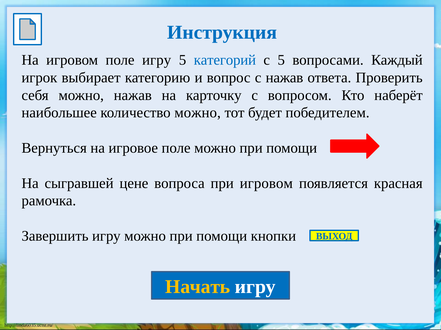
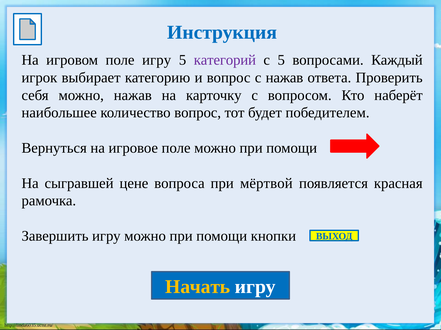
категорий colour: blue -> purple (225, 60)
количество можно: можно -> вопрос (198, 113)
при игровом: игровом -> мёртвой (266, 184)
